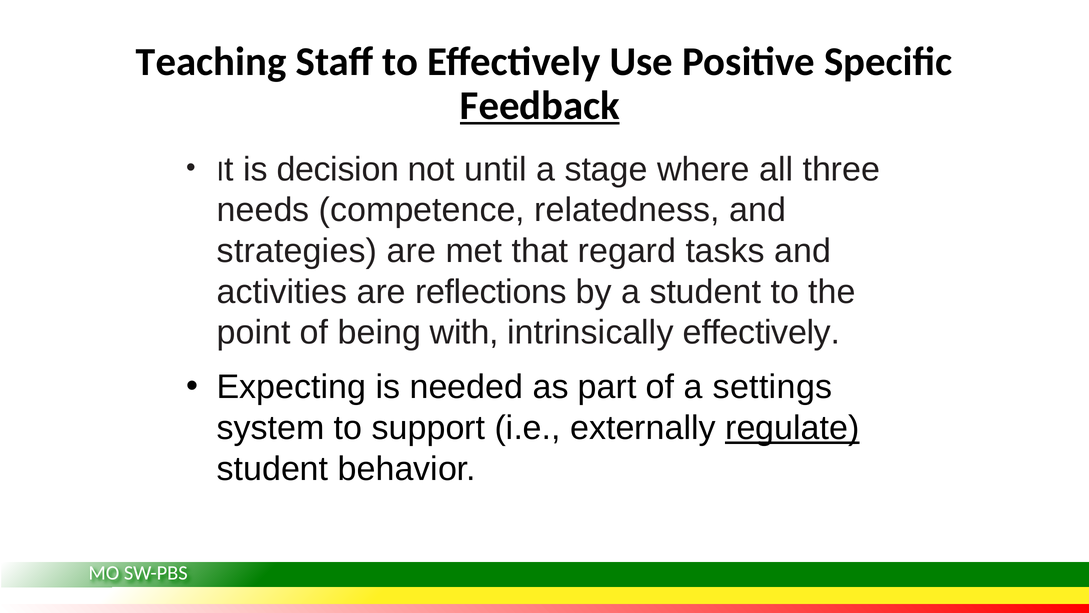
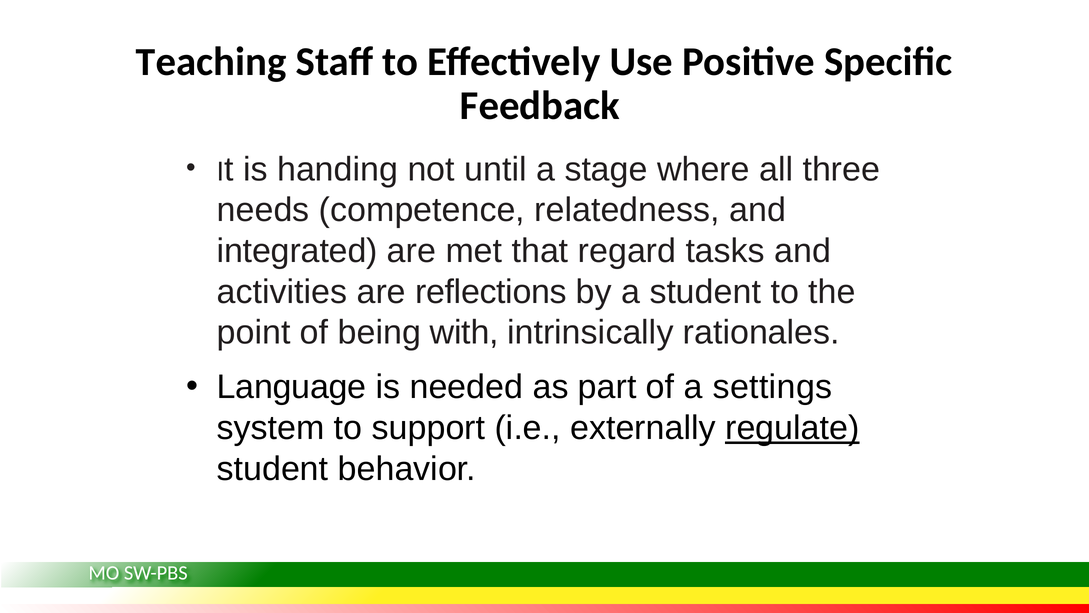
Feedback underline: present -> none (540, 106)
decision: decision -> handing (338, 169)
strategies: strategies -> integrated (297, 251)
intrinsically effectively: effectively -> rationales (761, 333)
Expecting: Expecting -> Language (292, 387)
